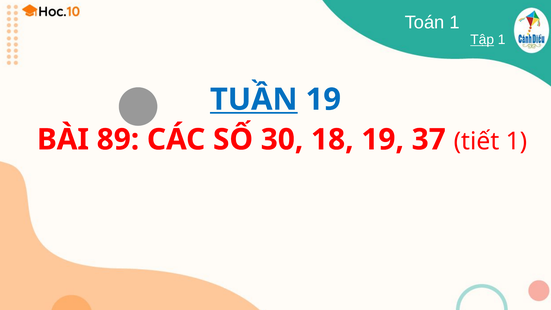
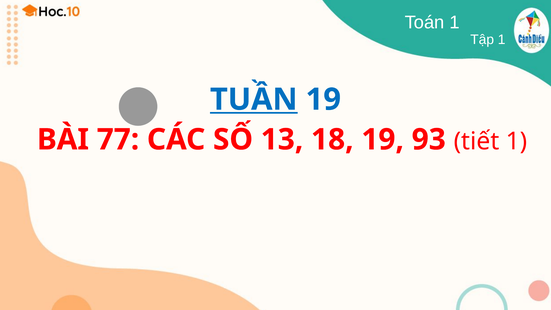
Tập underline: present -> none (482, 40)
89: 89 -> 77 (118, 140)
30: 30 -> 13 (282, 140)
37: 37 -> 93 (429, 140)
